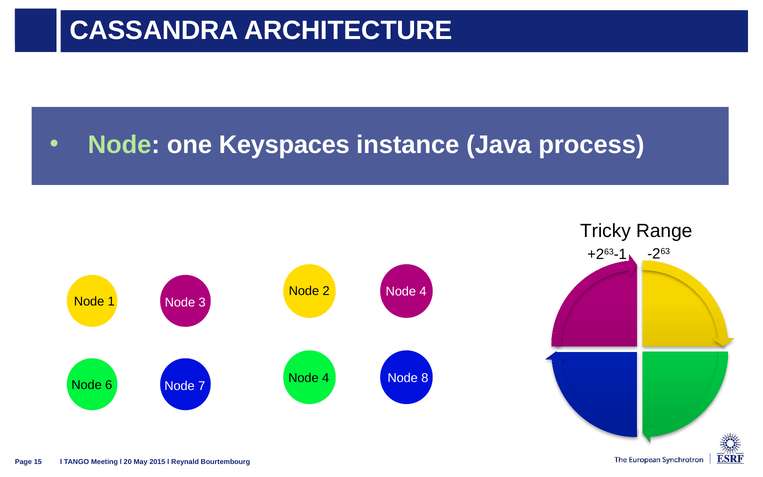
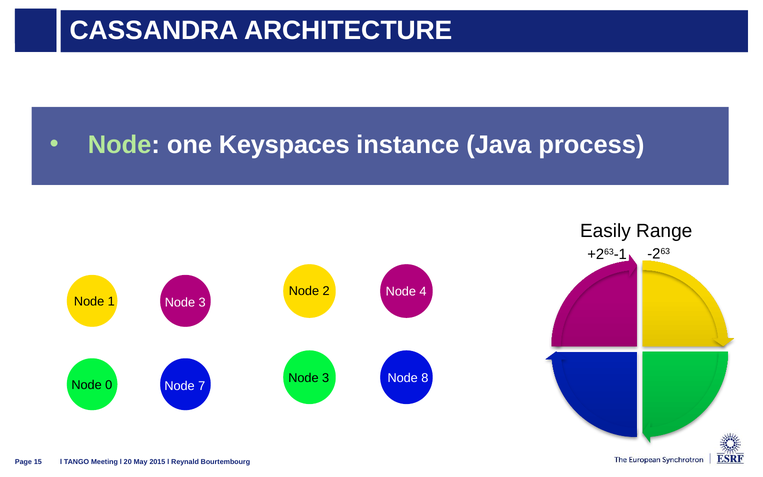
Tricky: Tricky -> Easily (605, 231)
4: 4 -> 3 (326, 378)
6: 6 -> 0 (109, 385)
